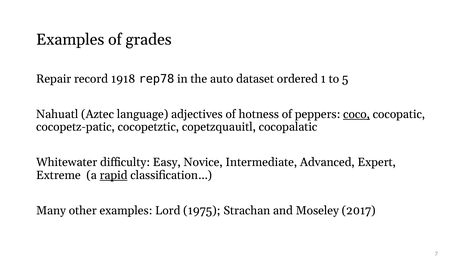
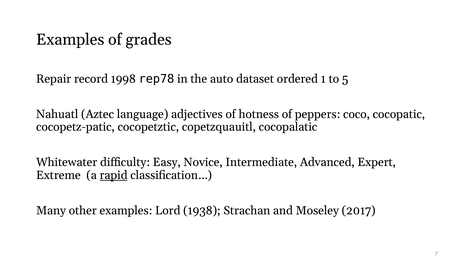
1918: 1918 -> 1998 (123, 79)
coco underline: present -> none (356, 115)
1975: 1975 -> 1938 (202, 211)
